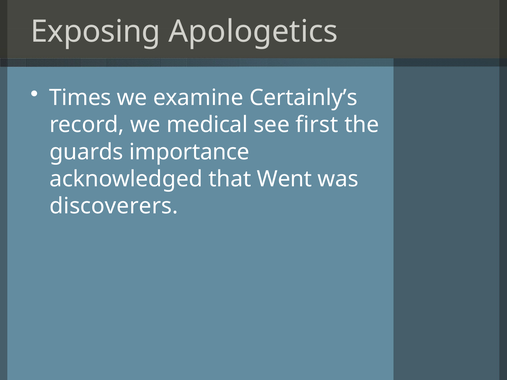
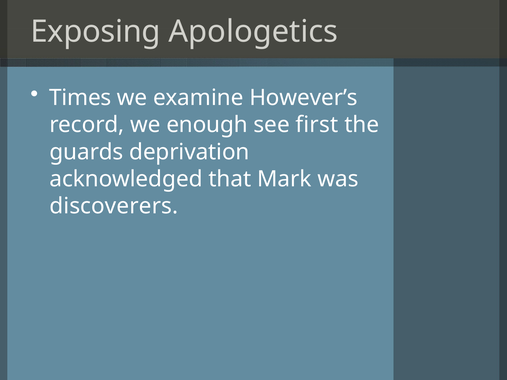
Certainly’s: Certainly’s -> However’s (304, 98)
medical: medical -> enough (207, 125)
importance: importance -> deprivation (189, 152)
Went: Went -> Mark (284, 179)
